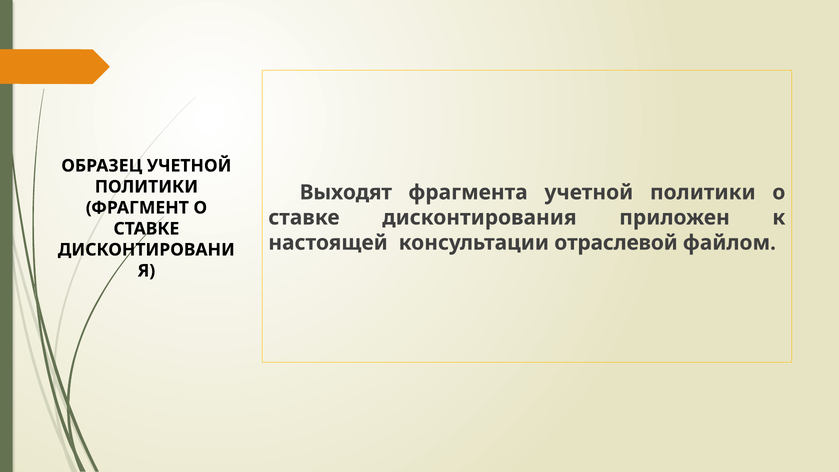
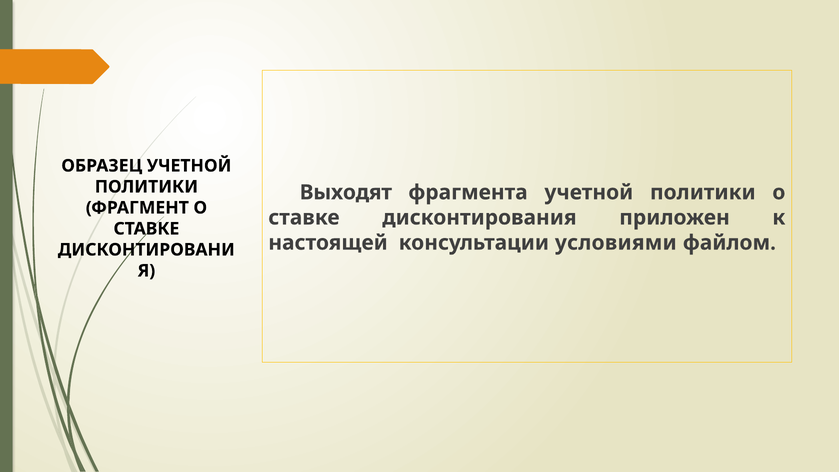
отраслевой: отраслевой -> условиями (616, 243)
